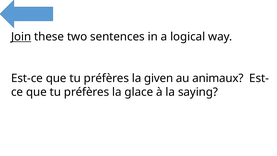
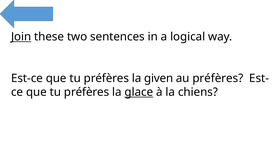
au animaux: animaux -> préfères (218, 78)
glace underline: none -> present (139, 92)
saying: saying -> chiens (198, 92)
